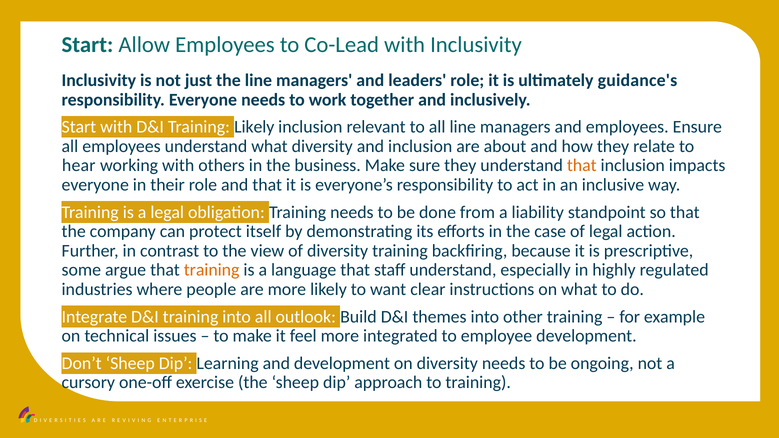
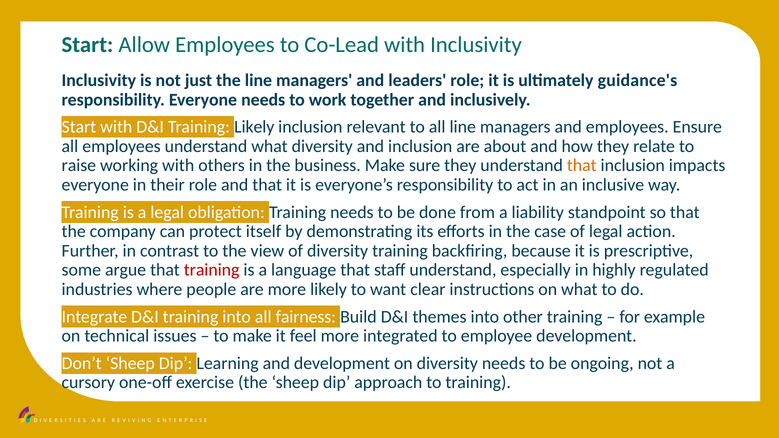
hear: hear -> raise (79, 166)
training colour: orange -> red (212, 270)
outlook: outlook -> fairness (306, 317)
